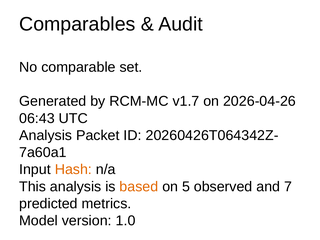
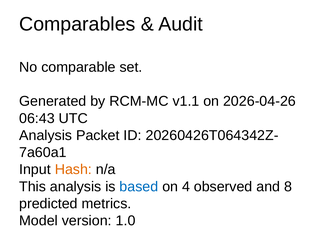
v1.7: v1.7 -> v1.1 (186, 101)
based colour: orange -> blue (139, 187)
5: 5 -> 4 (186, 187)
7: 7 -> 8 (288, 187)
